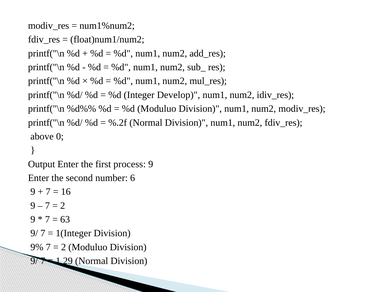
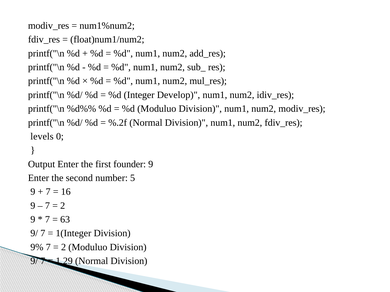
above: above -> levels (42, 137)
process: process -> founder (130, 164)
6: 6 -> 5 (133, 178)
